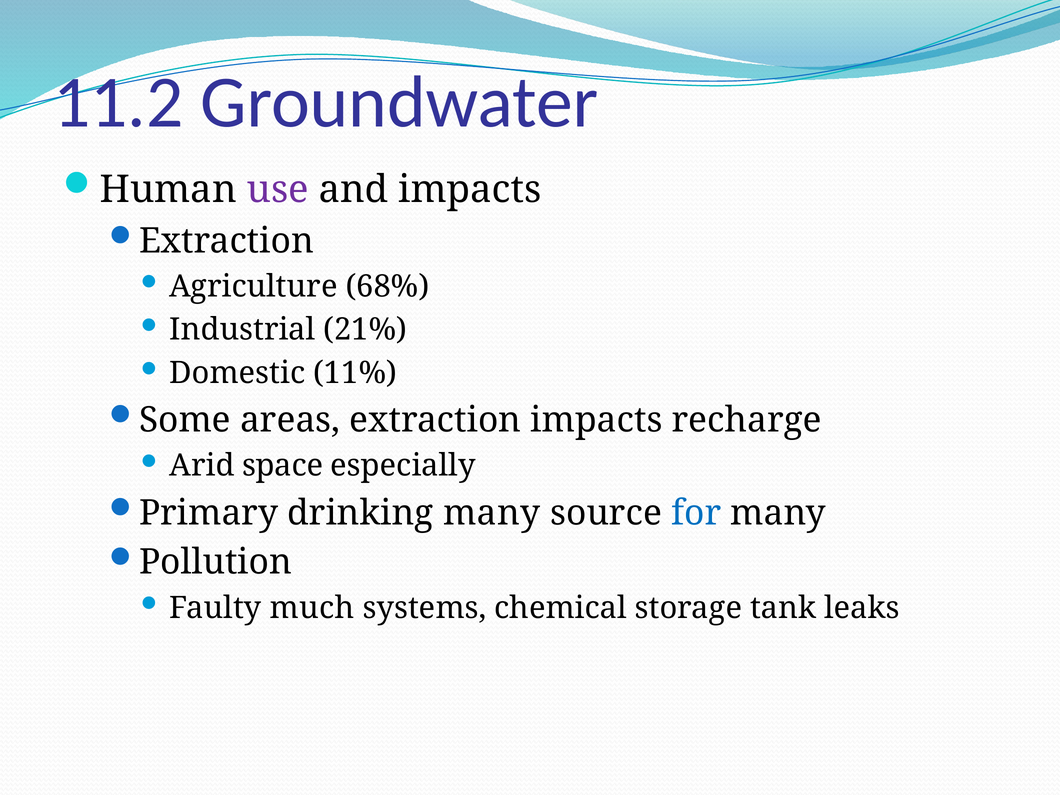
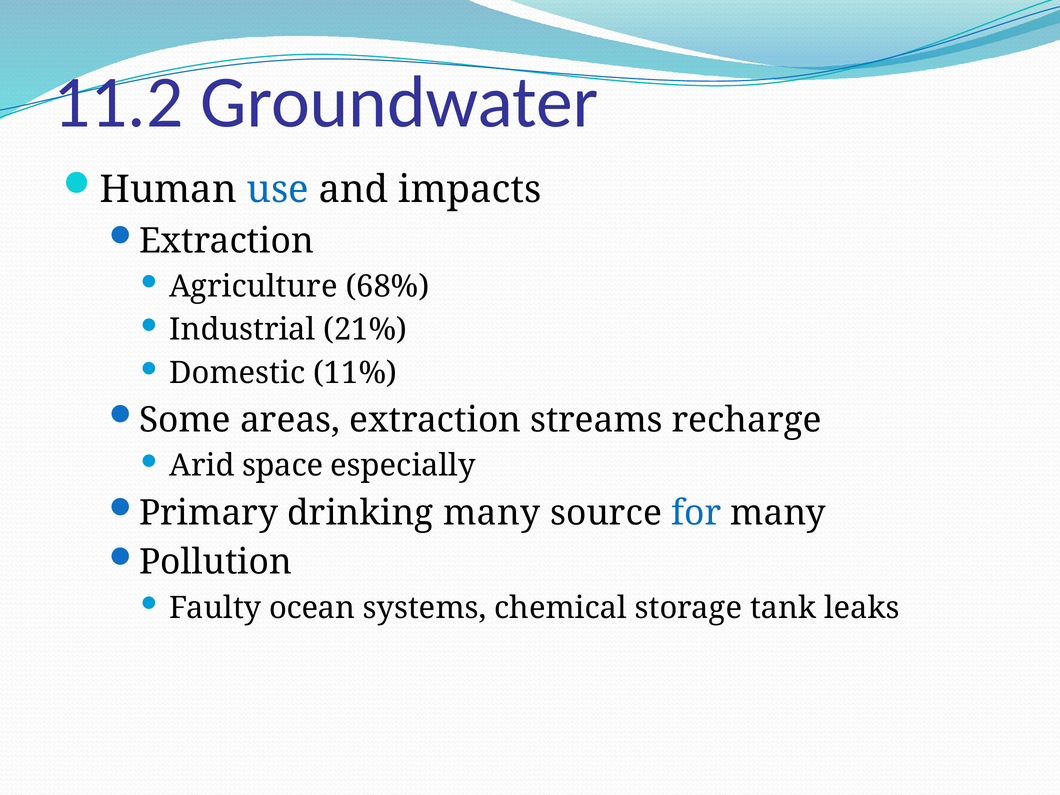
use colour: purple -> blue (278, 190)
extraction impacts: impacts -> streams (597, 420)
much: much -> ocean (312, 608)
